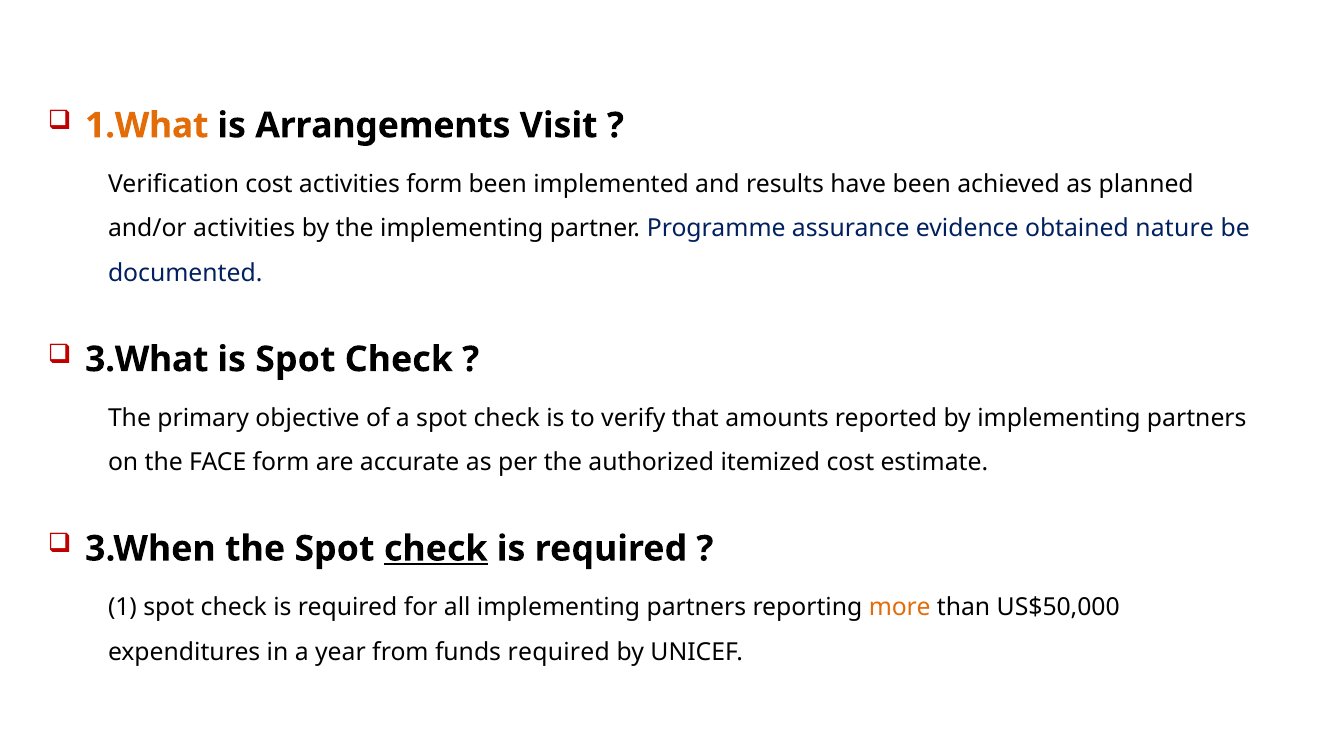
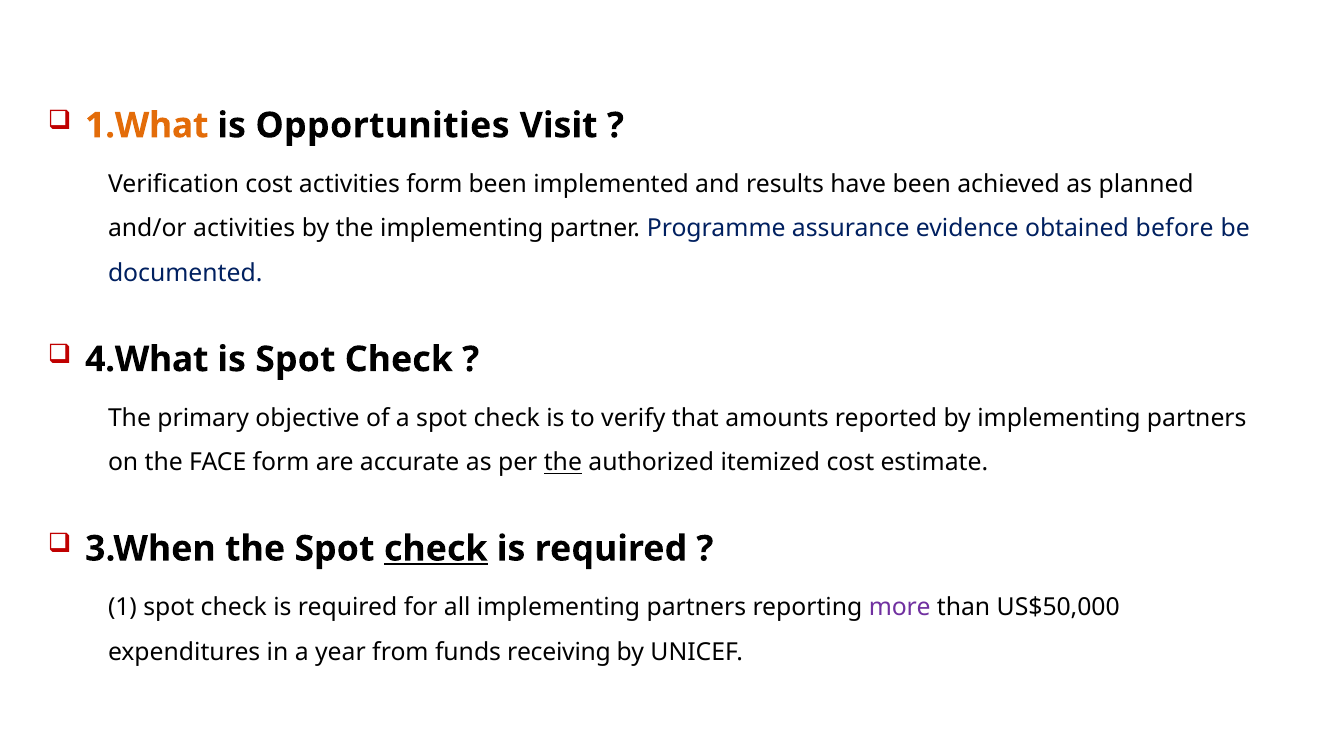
Arrangements: Arrangements -> Opportunities (383, 125)
nature: nature -> before (1175, 229)
3.What: 3.What -> 4.What (147, 359)
the underline: none -> present (563, 462)
more colour: orange -> purple (900, 607)
funds required: required -> receiving (559, 652)
